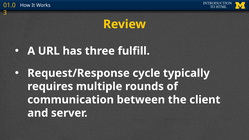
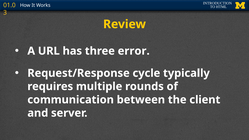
fulfill: fulfill -> error (134, 51)
